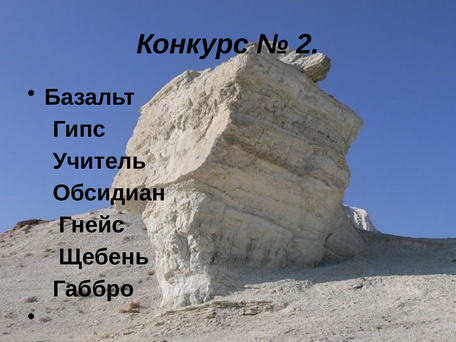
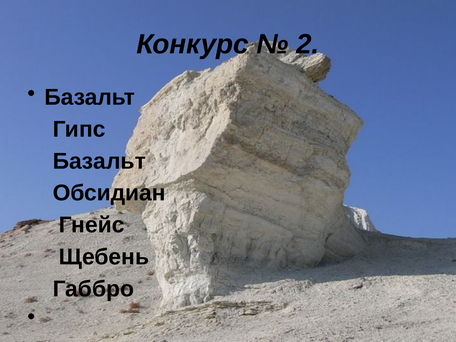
Учитель: Учитель -> Базальт (99, 161)
